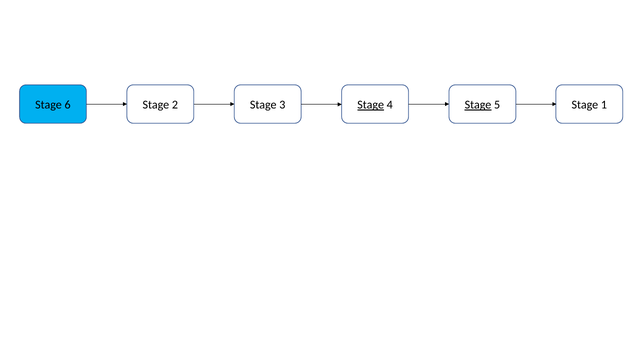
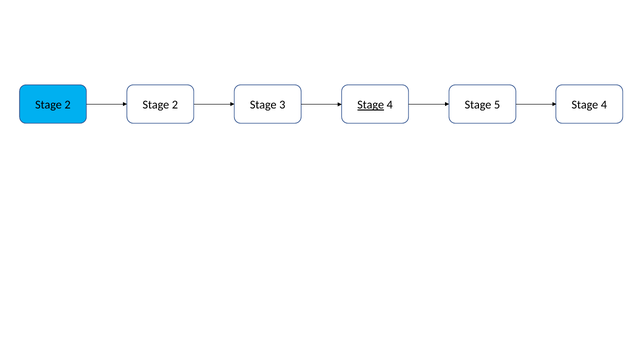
6: 6 -> 2 (68, 105)
Stage underline: present -> none (478, 105)
1: 1 -> 4 (604, 105)
